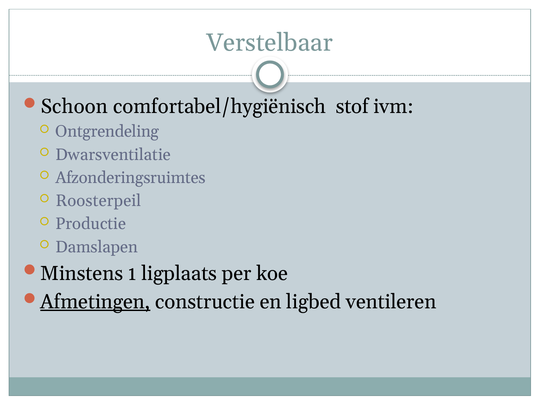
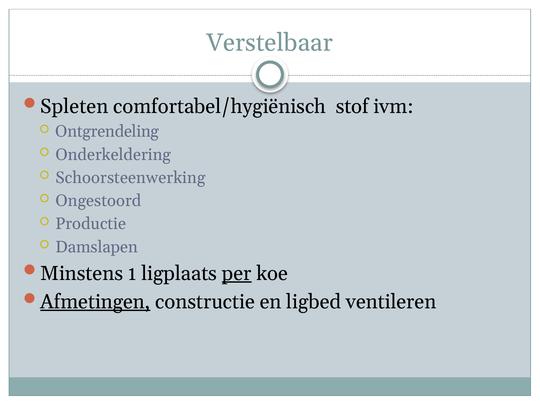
Schoon: Schoon -> Spleten (74, 106)
Dwarsventilatie: Dwarsventilatie -> Onderkeldering (113, 155)
Afzonderingsruimtes: Afzonderingsruimtes -> Schoorsteenwerking (131, 178)
Roosterpeil: Roosterpeil -> Ongestoord (98, 201)
per underline: none -> present (237, 273)
